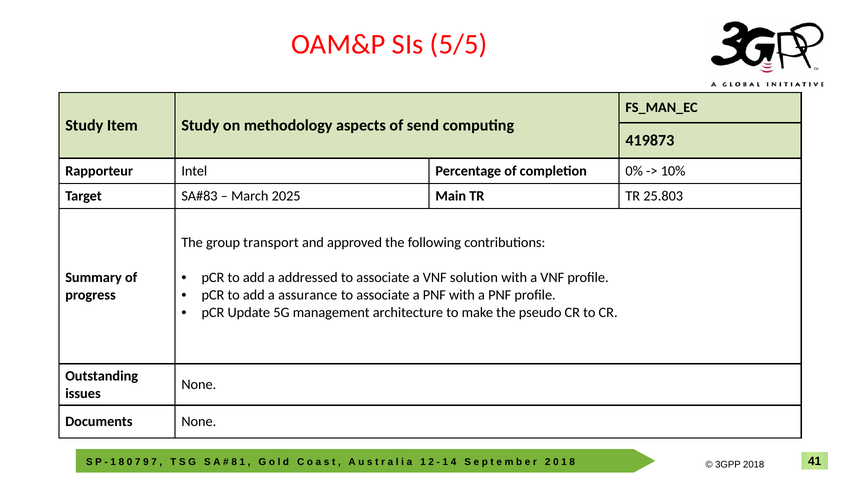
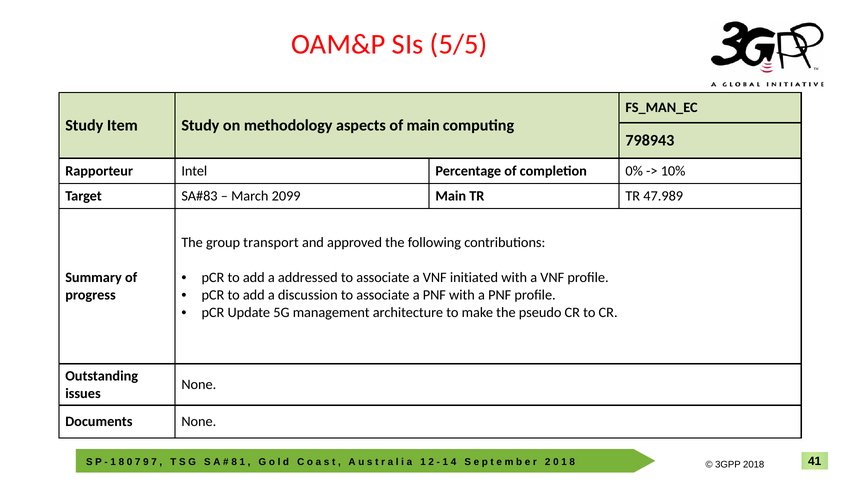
of send: send -> main (423, 126)
419873: 419873 -> 798943 (650, 141)
2025: 2025 -> 2099 (286, 196)
25.803: 25.803 -> 47.989 (663, 196)
solution: solution -> initiated (474, 278)
assurance: assurance -> discussion (308, 295)
